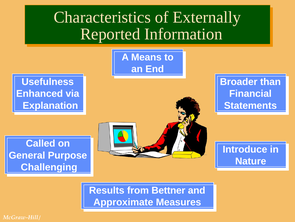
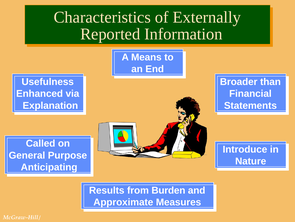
Challenging: Challenging -> Anticipating (49, 167)
Bettner: Bettner -> Burden (168, 190)
